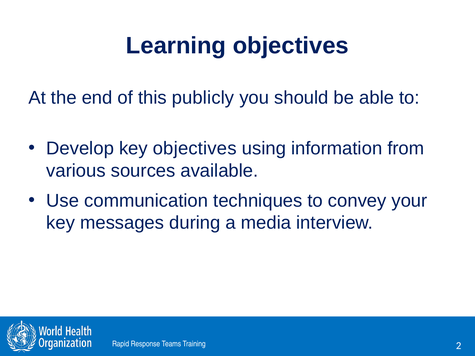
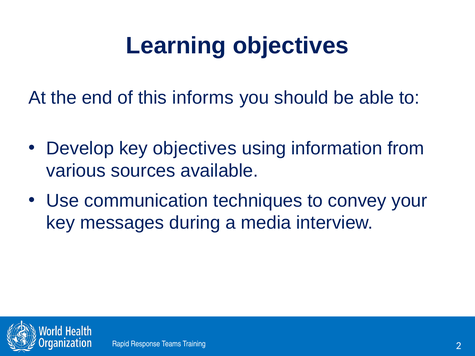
publicly: publicly -> informs (203, 98)
